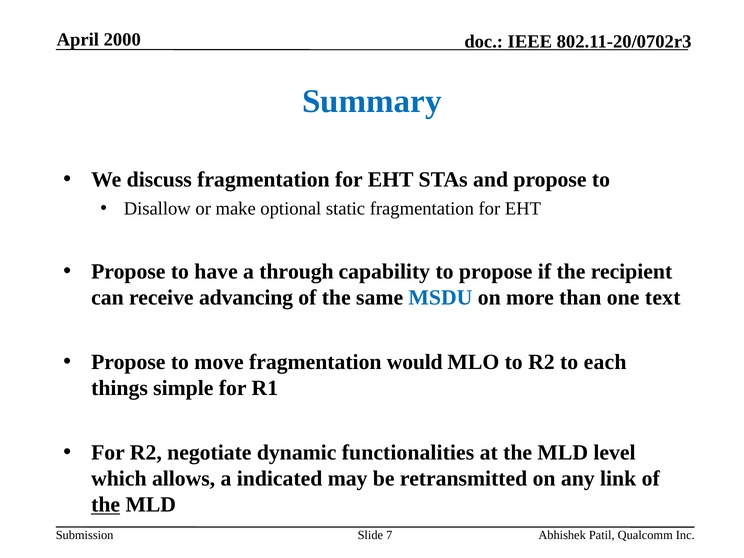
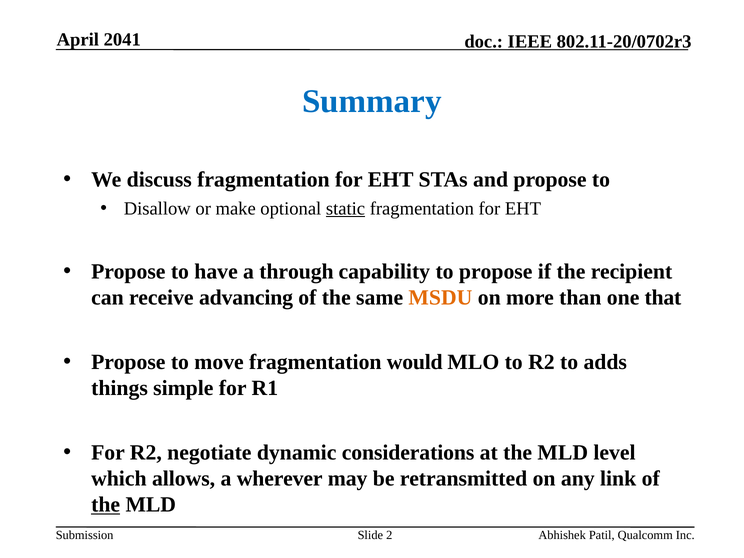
2000: 2000 -> 2041 (122, 39)
static underline: none -> present (346, 209)
MSDU colour: blue -> orange (440, 297)
text: text -> that (663, 297)
each: each -> adds (605, 362)
functionalities: functionalities -> considerations (408, 453)
indicated: indicated -> wherever (280, 479)
7: 7 -> 2 (389, 535)
